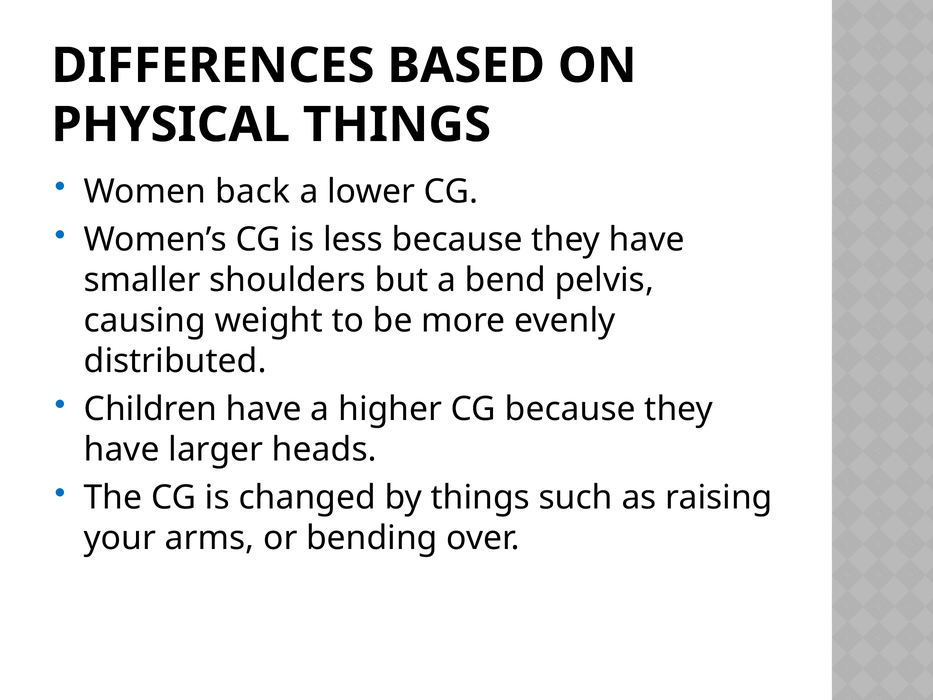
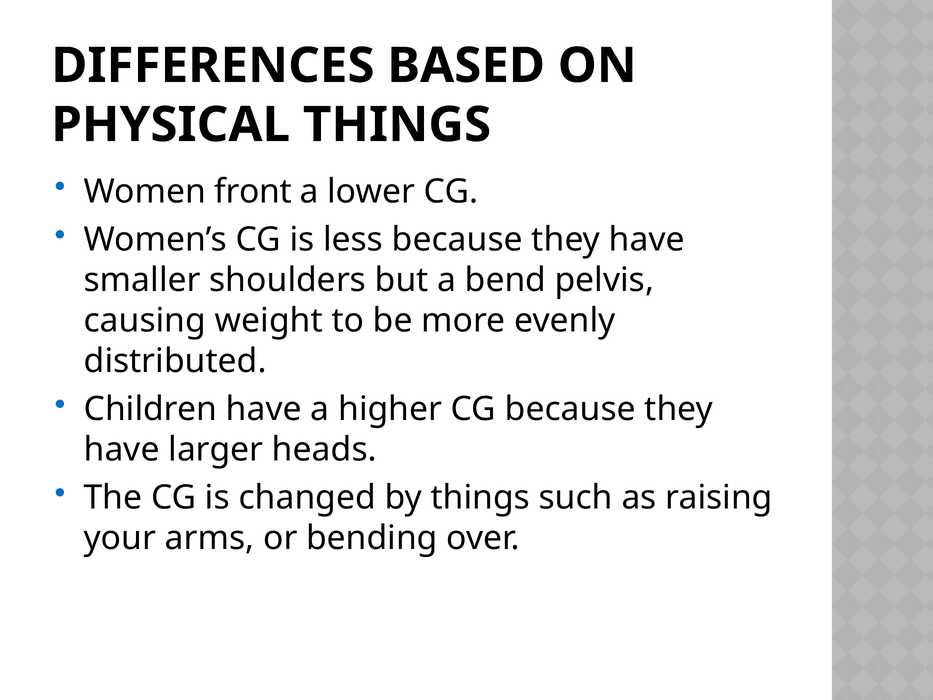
back: back -> front (253, 191)
